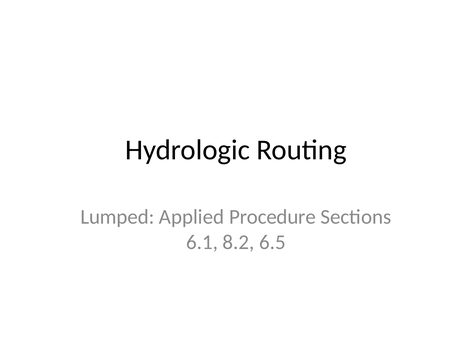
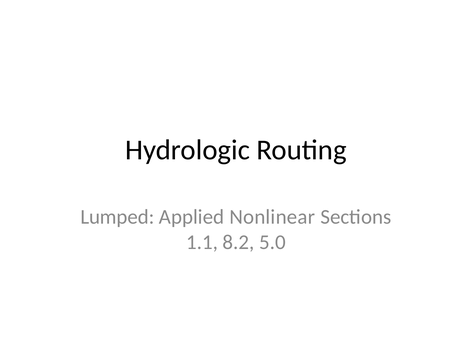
Procedure: Procedure -> Nonlinear (272, 217)
6.1: 6.1 -> 1.1 (202, 242)
6.5: 6.5 -> 5.0 (272, 242)
